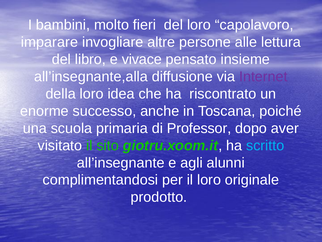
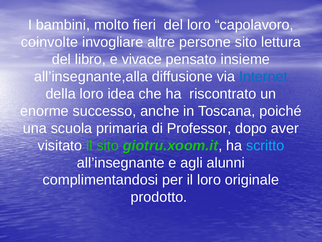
imparare: imparare -> coinvolte (49, 42)
persone alle: alle -> sito (246, 42)
Internet colour: purple -> blue (263, 76)
